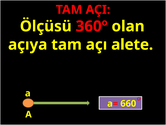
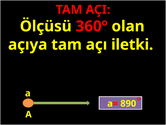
alete: alete -> iletki (132, 44)
660: 660 -> 890 (128, 103)
